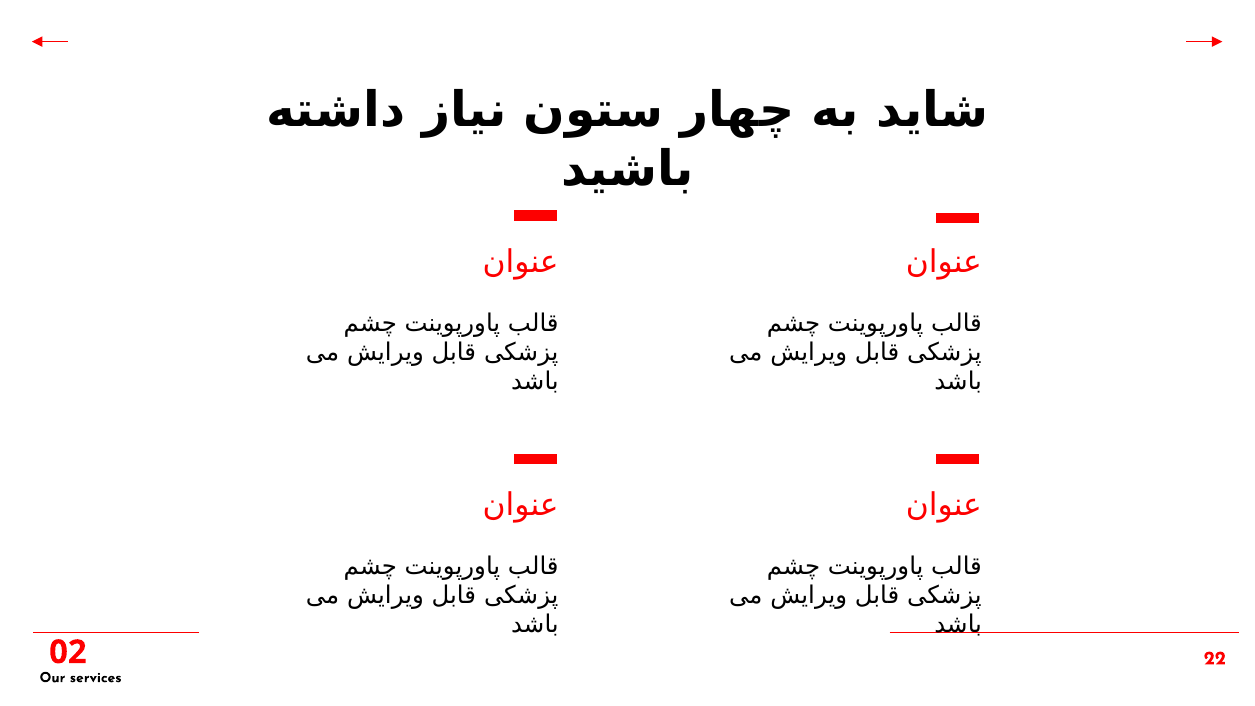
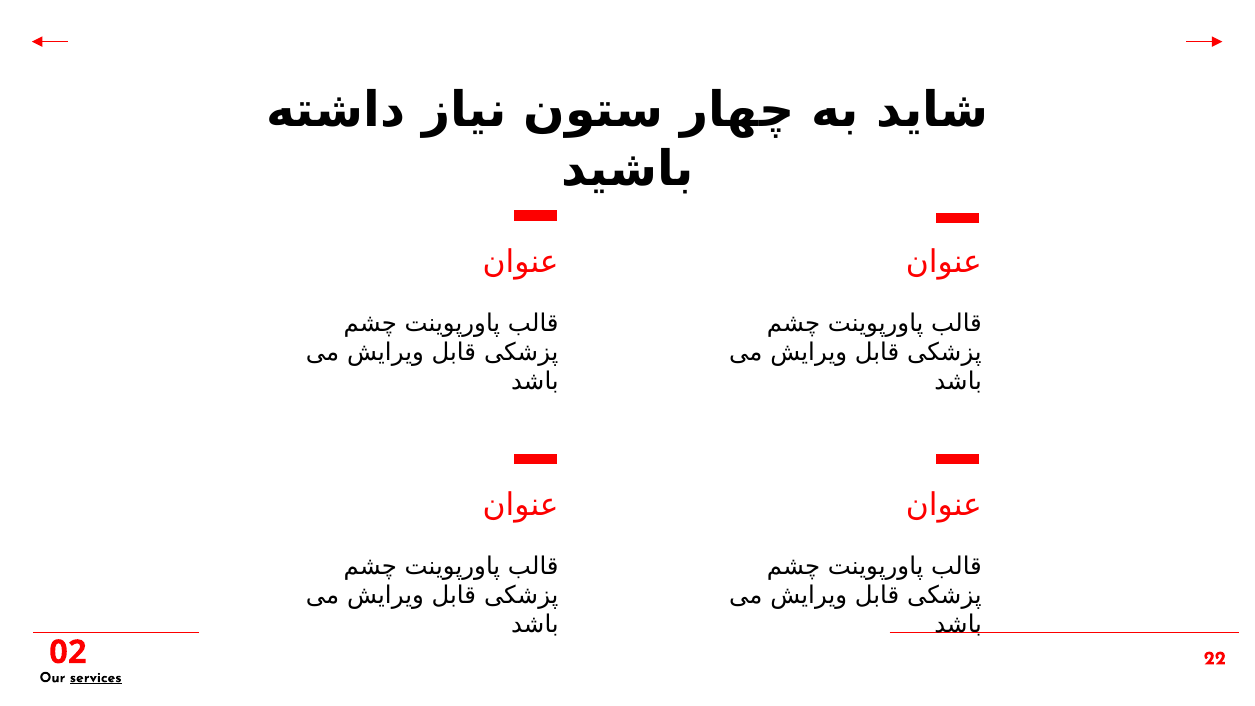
services underline: none -> present (96, 677)
